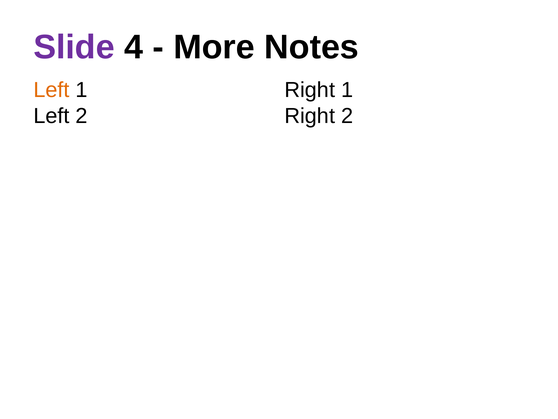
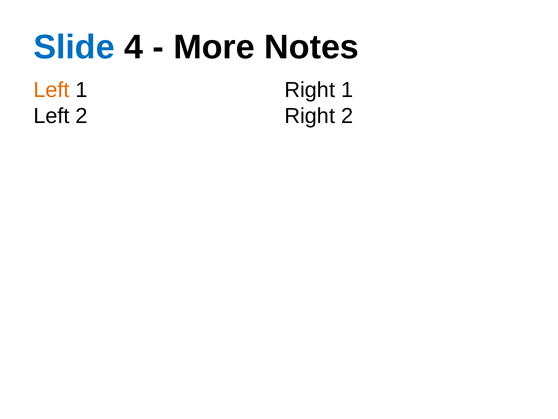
Slide colour: purple -> blue (74, 47)
